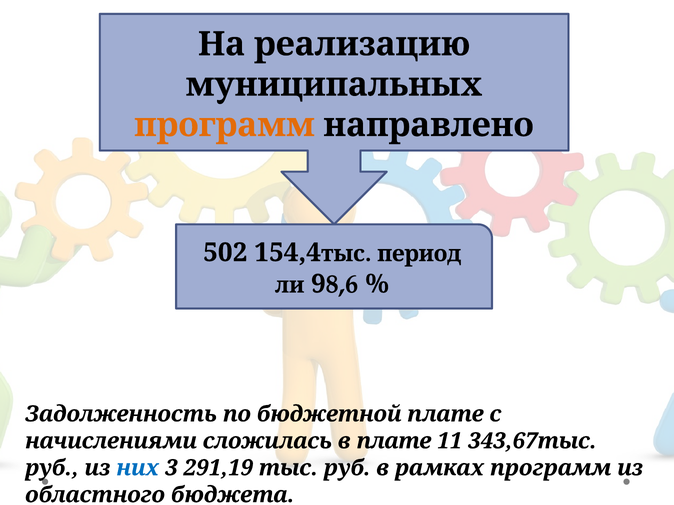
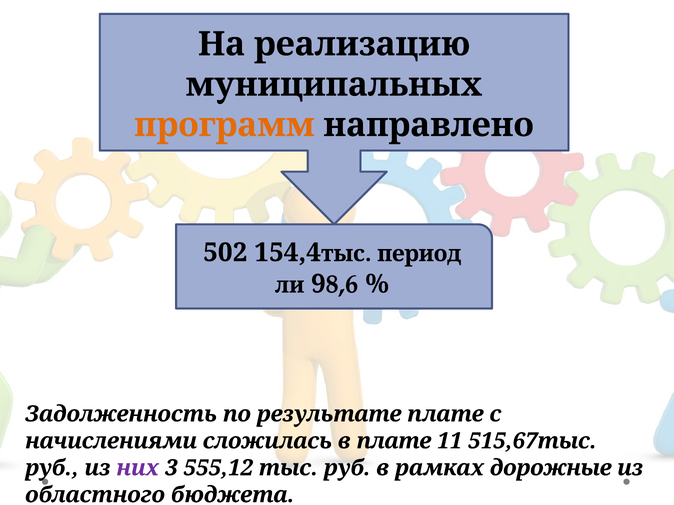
бюджетной: бюджетной -> результате (329, 414)
343,67тыс: 343,67тыс -> 515,67тыс (532, 441)
них colour: blue -> purple (138, 468)
291,19: 291,19 -> 555,12 (218, 468)
рамках программ: программ -> дорожные (551, 468)
